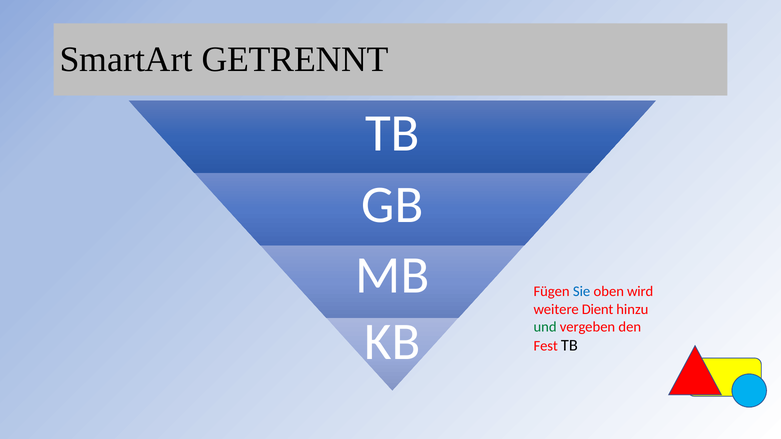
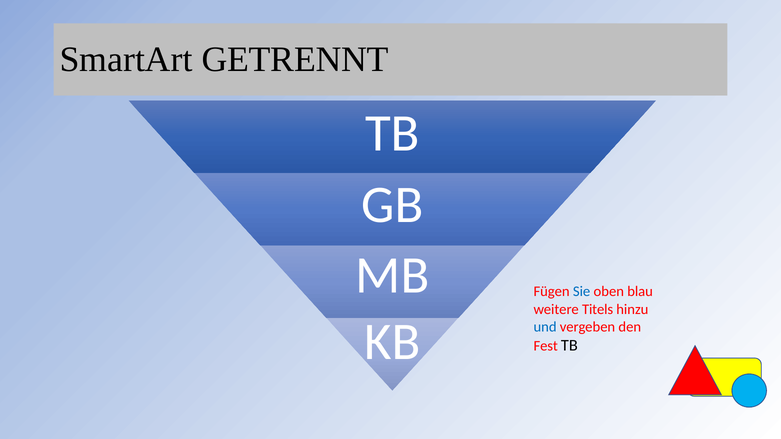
wird: wird -> blau (640, 292)
Dient: Dient -> Titels (598, 309)
und colour: green -> blue (545, 327)
